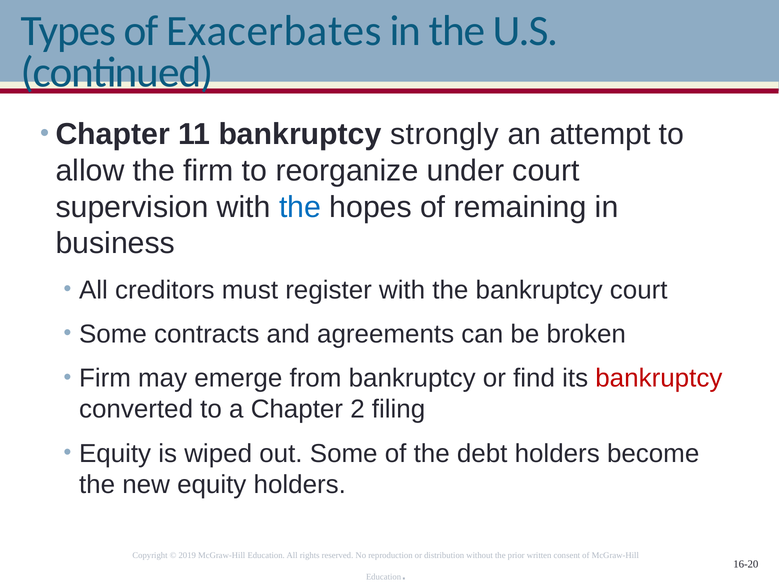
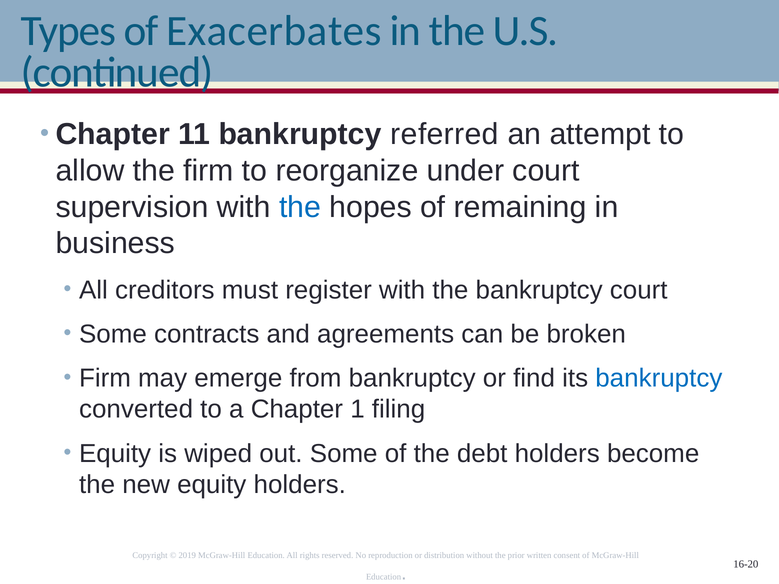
strongly: strongly -> referred (445, 134)
bankruptcy colour: red -> blue (659, 378)
2: 2 -> 1 (358, 410)
